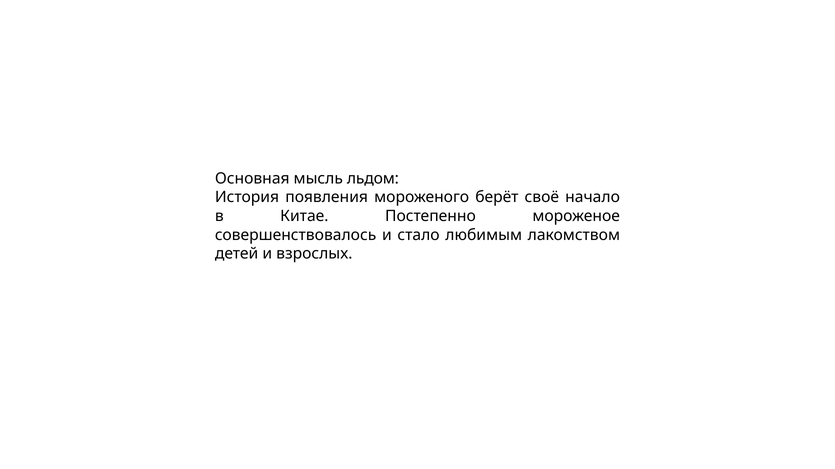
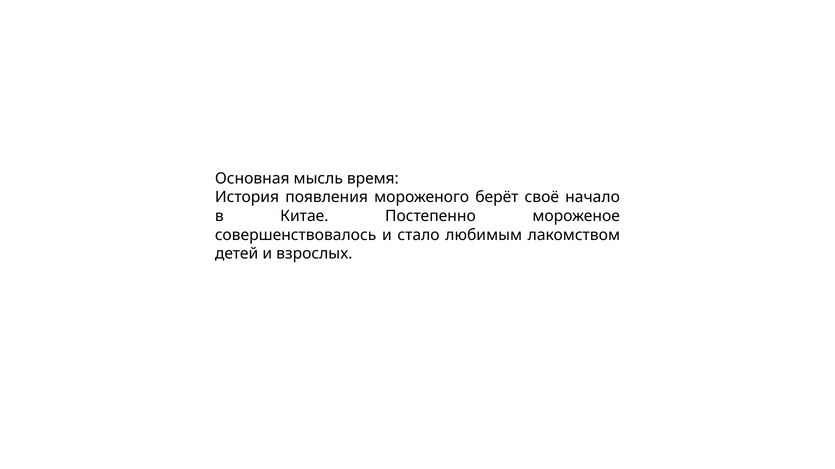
льдом: льдом -> время (373, 179)
